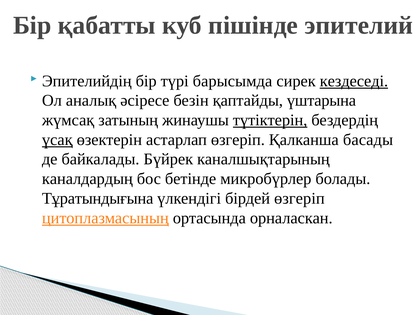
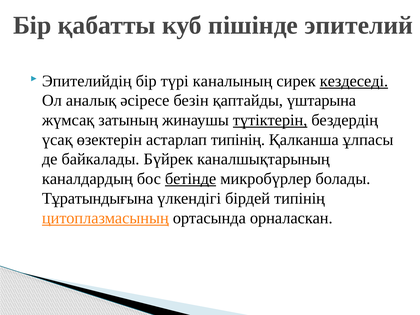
барысымда: барысымда -> каналының (233, 81)
үсақ underline: present -> none (57, 140)
астарлап өзгеріп: өзгеріп -> типінің (238, 140)
басады: басады -> ұлпасы (368, 140)
бетінде underline: none -> present (191, 179)
бірдей өзгеріп: өзгеріп -> типінің (300, 198)
